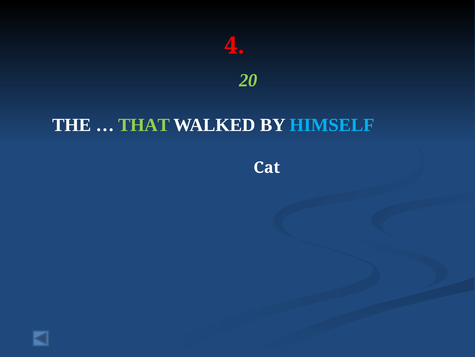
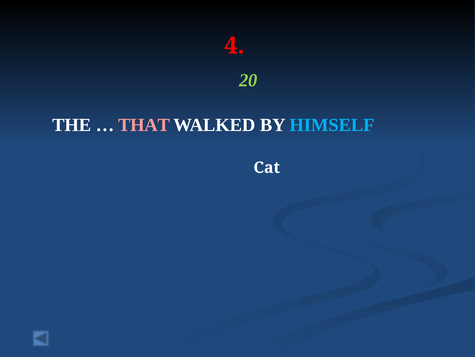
THAT colour: light green -> pink (144, 125)
